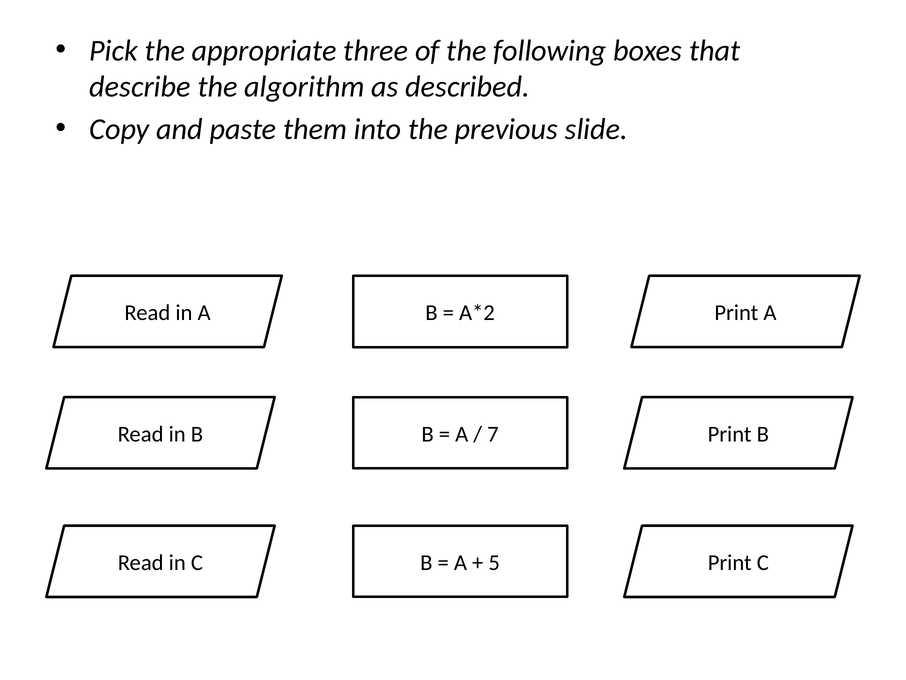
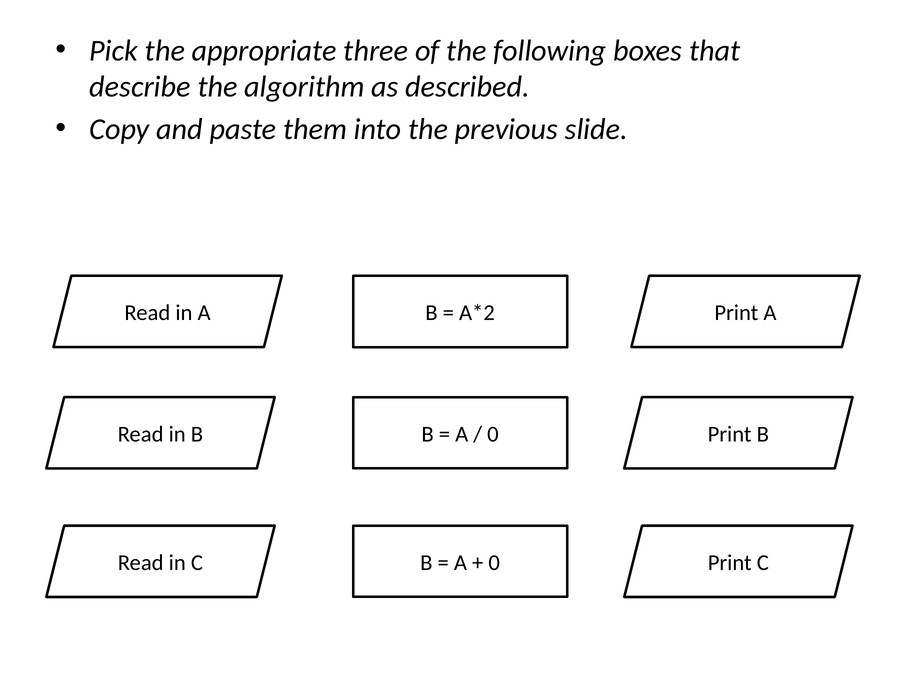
7: 7 -> 0 (493, 434)
5: 5 -> 0 (494, 562)
